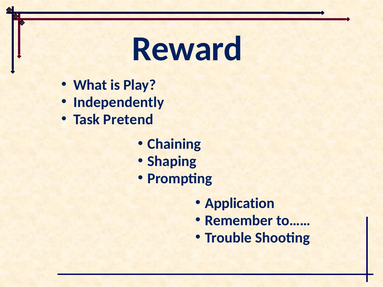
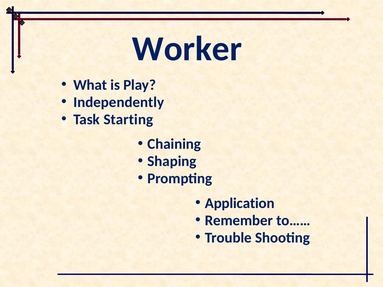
Reward: Reward -> Worker (187, 49)
Pretend: Pretend -> Starting (128, 120)
